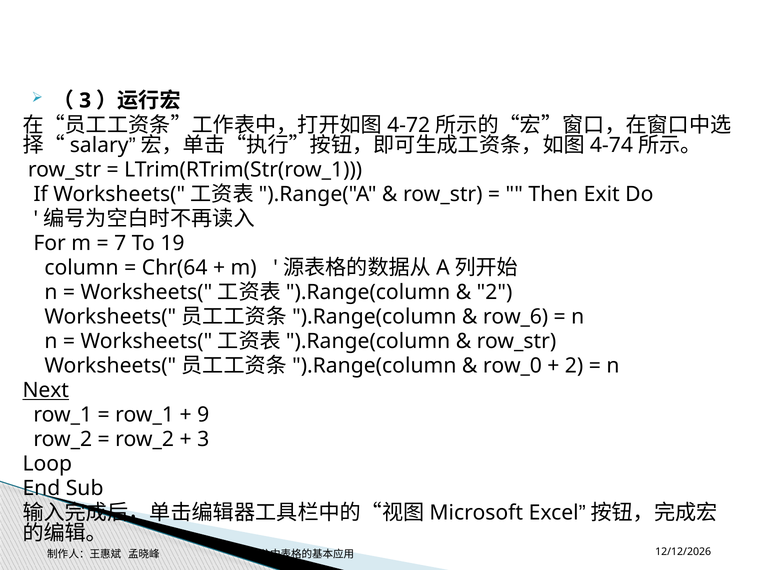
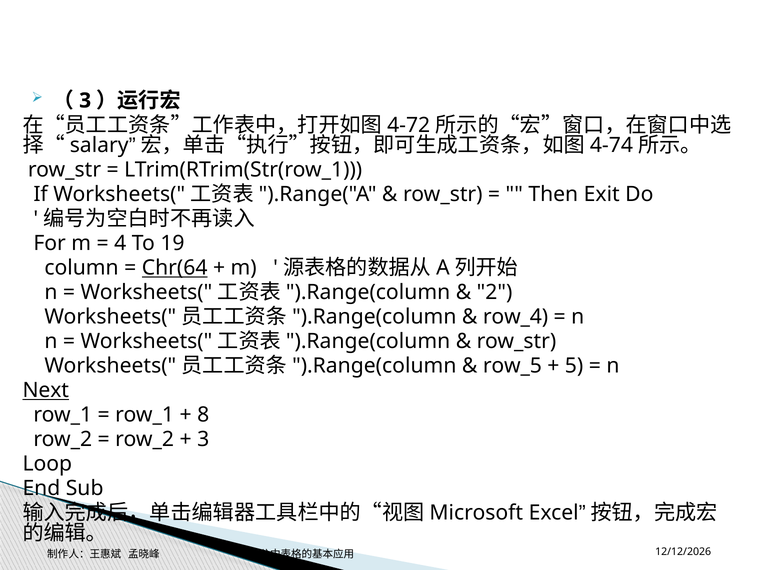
7: 7 -> 4 (120, 243)
Chr(64 underline: none -> present (175, 268)
row_6: row_6 -> row_4 (516, 317)
row_0: row_0 -> row_5 (512, 366)
2: 2 -> 5 (574, 366)
9: 9 -> 8 (203, 415)
